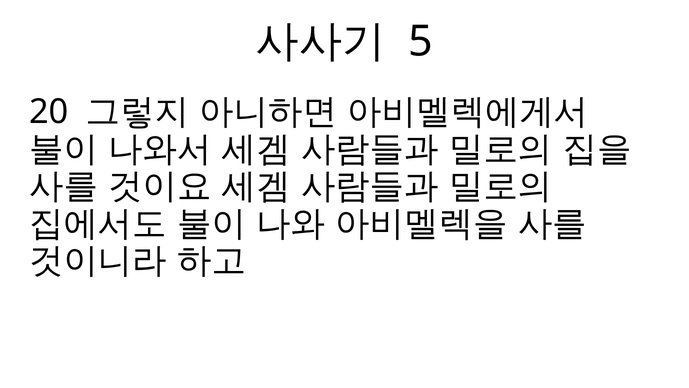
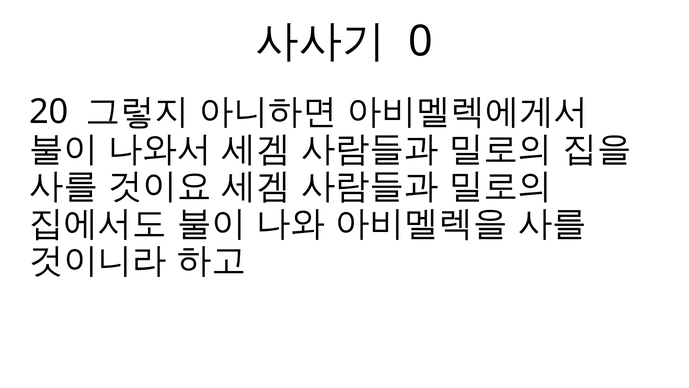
5: 5 -> 0 (421, 41)
